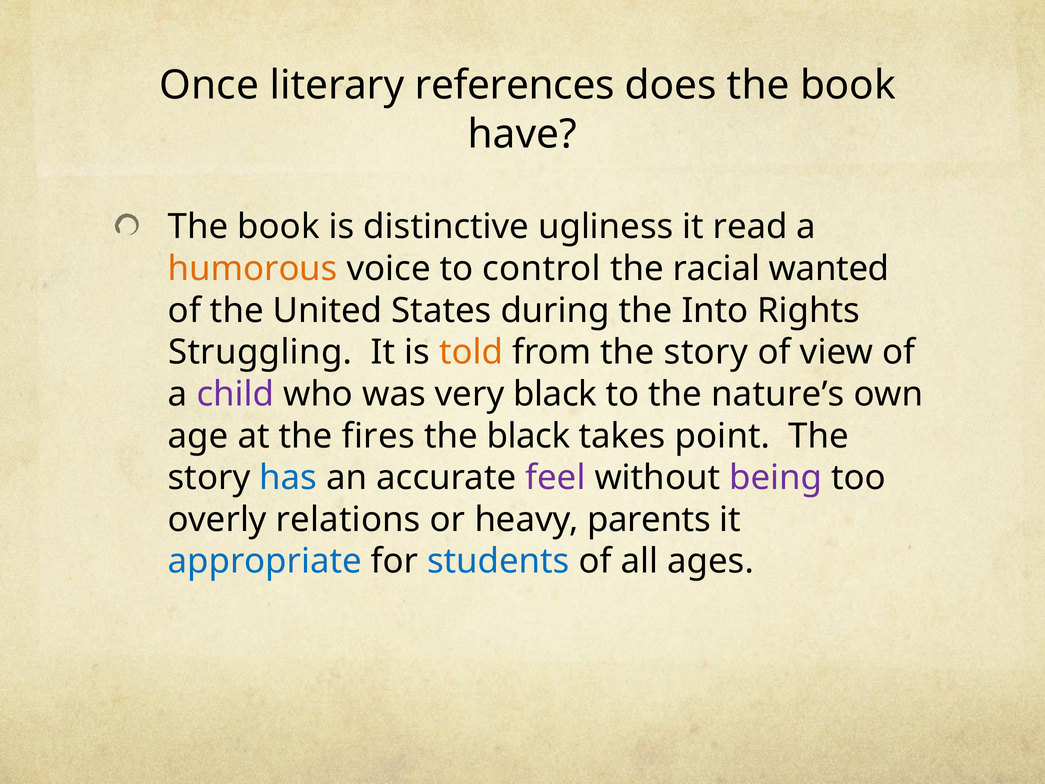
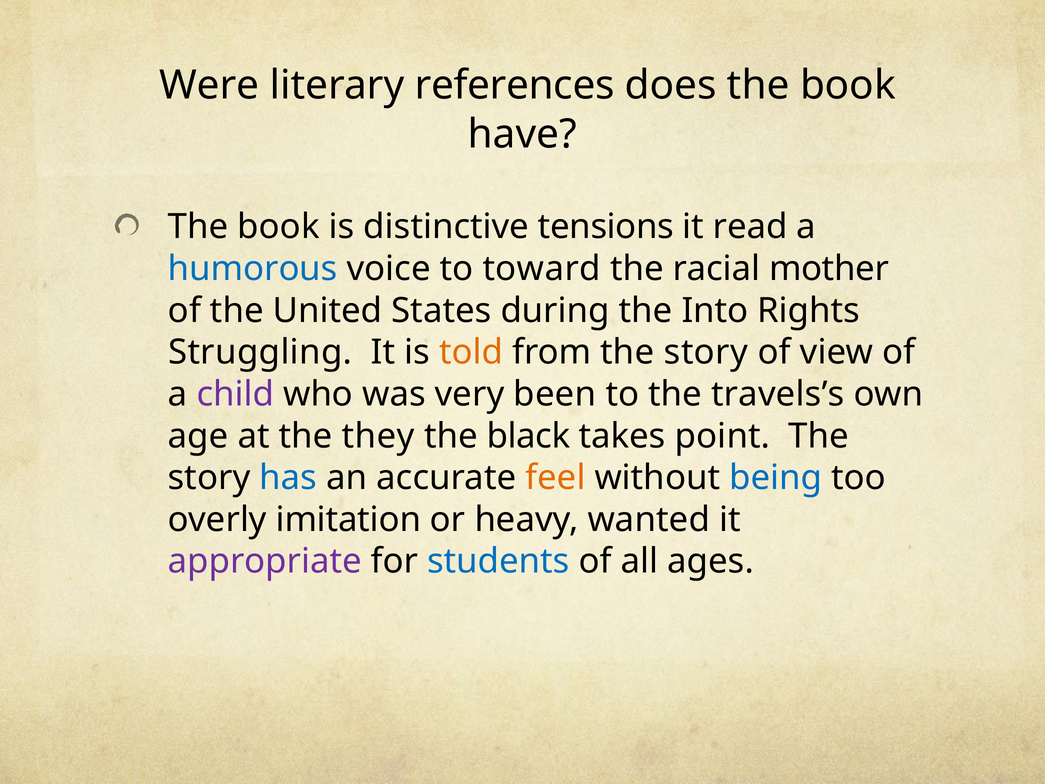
Once: Once -> Were (209, 86)
ugliness: ugliness -> tensions (606, 227)
humorous colour: orange -> blue (253, 269)
control: control -> toward (542, 269)
wanted: wanted -> mother (829, 269)
very black: black -> been (555, 394)
nature’s: nature’s -> travels’s (778, 394)
fires: fires -> they (378, 436)
feel colour: purple -> orange (555, 478)
being colour: purple -> blue (776, 478)
relations: relations -> imitation (348, 519)
parents: parents -> wanted (649, 519)
appropriate colour: blue -> purple (265, 561)
